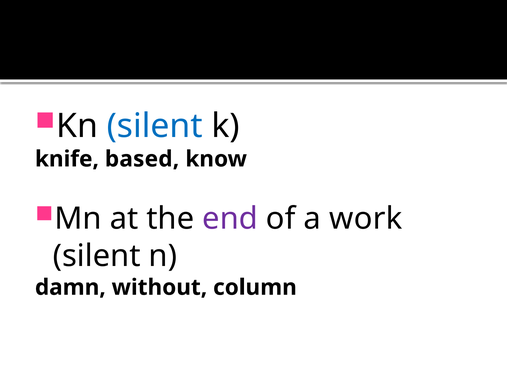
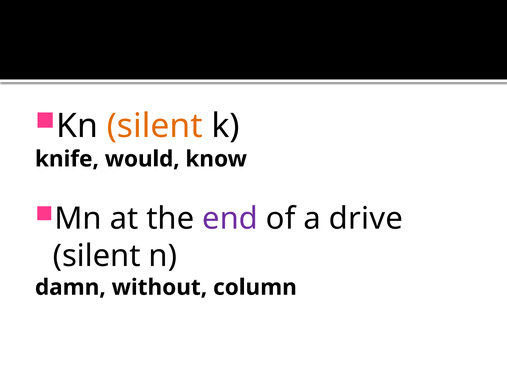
silent colour: blue -> orange (155, 126)
based: based -> would (142, 159)
work: work -> drive (366, 219)
